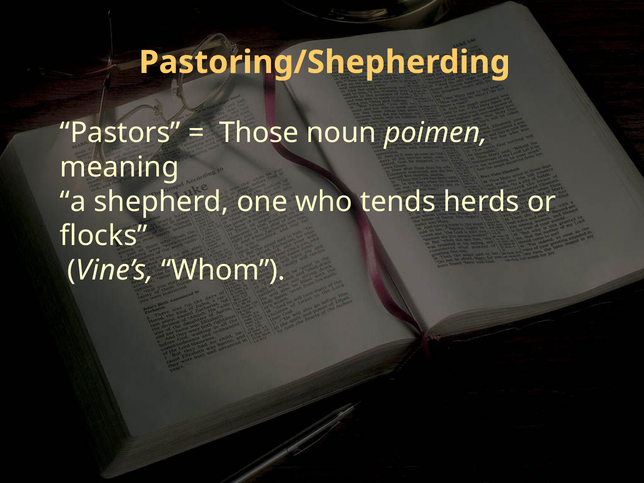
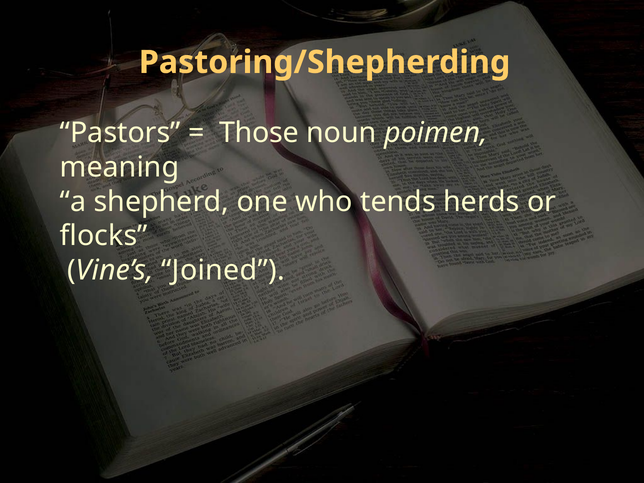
Whom: Whom -> Joined (223, 270)
